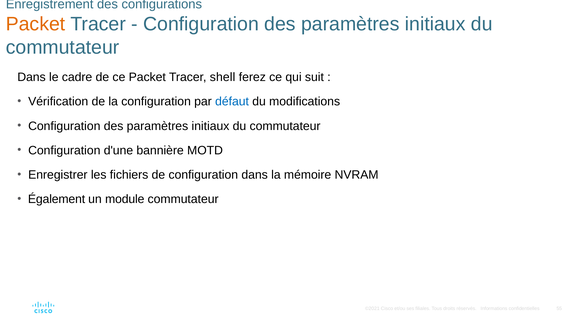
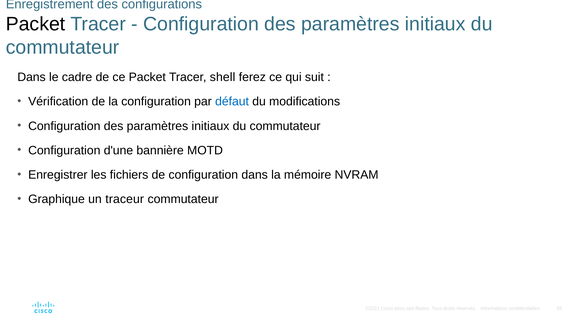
Packet colour: orange -> black (36, 24)
Également: Également -> Graphique (57, 199)
module: module -> traceur (125, 199)
